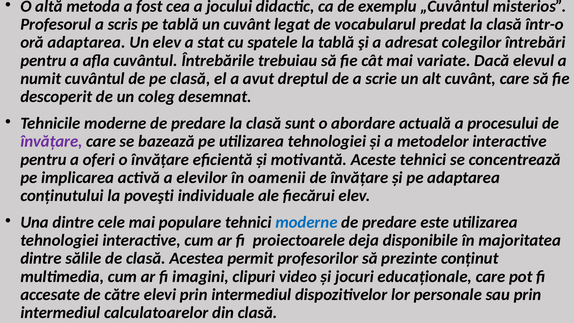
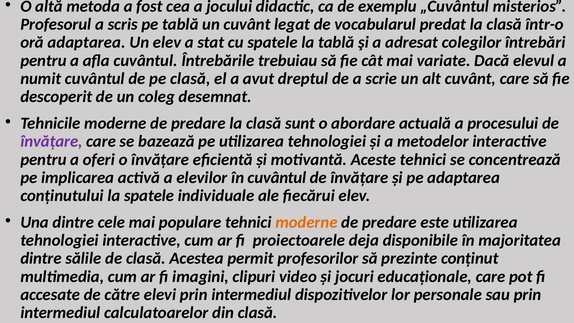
în oamenii: oamenii -> cuvântul (277, 177)
la poveşti: poveşti -> spatele (149, 196)
moderne colour: blue -> orange (306, 222)
